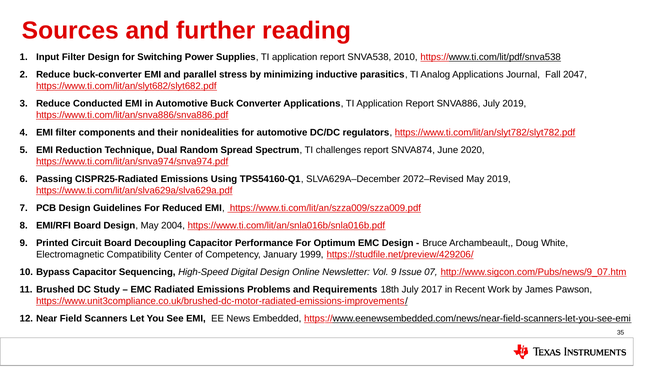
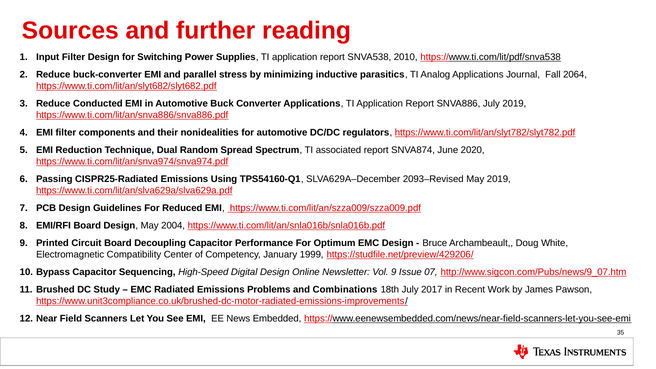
2047: 2047 -> 2064 (575, 75)
challenges: challenges -> associated (338, 150)
2072–Revised: 2072–Revised -> 2093–Revised (433, 179)
Requirements: Requirements -> Combinations (345, 290)
